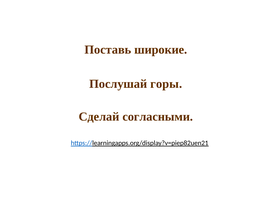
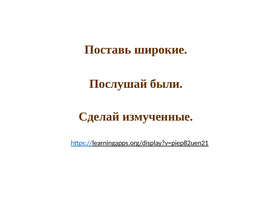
горы: горы -> были (166, 84)
согласными: согласными -> измученные (158, 117)
